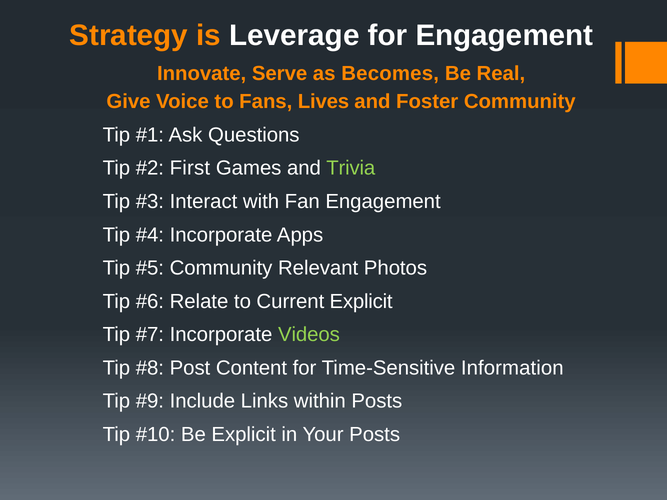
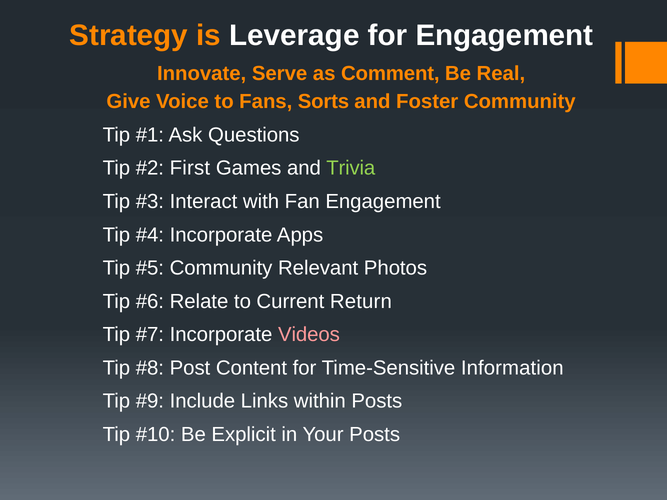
Becomes: Becomes -> Comment (390, 74)
Lives: Lives -> Sorts (323, 102)
Current Explicit: Explicit -> Return (361, 302)
Videos colour: light green -> pink (309, 335)
